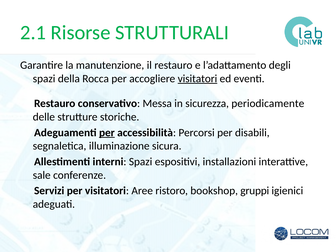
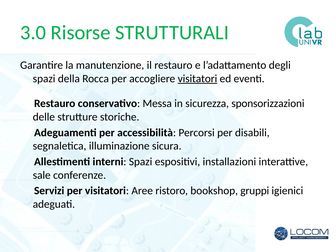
2.1: 2.1 -> 3.0 (33, 33)
periodicamente: periodicamente -> sponsorizzazioni (268, 103)
per underline: present -> none (107, 133)
